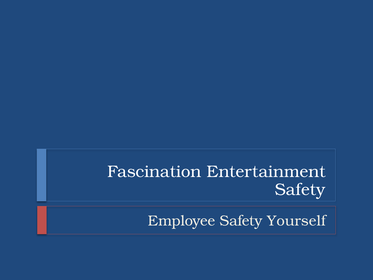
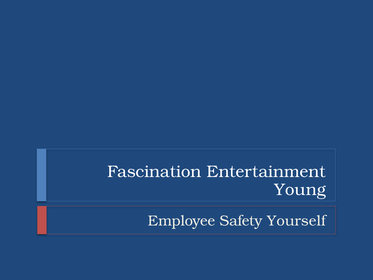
Safety: Safety -> Young (300, 189)
